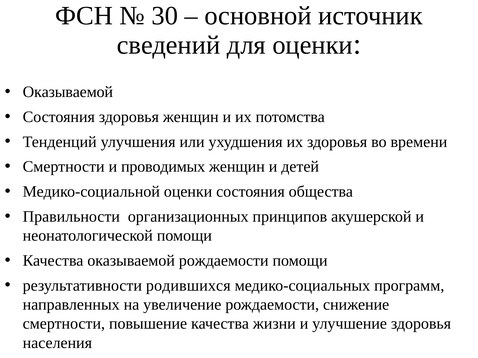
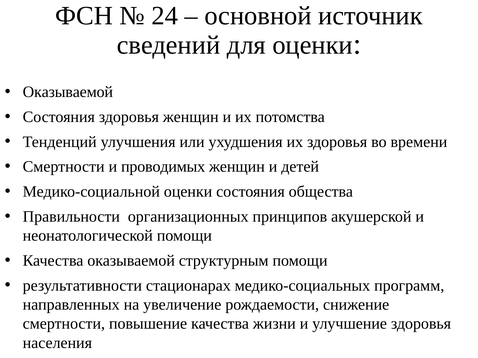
30: 30 -> 24 (165, 16)
оказываемой рождаемости: рождаемости -> структурным (224, 261)
родившихся: родившихся -> стационарах (188, 286)
